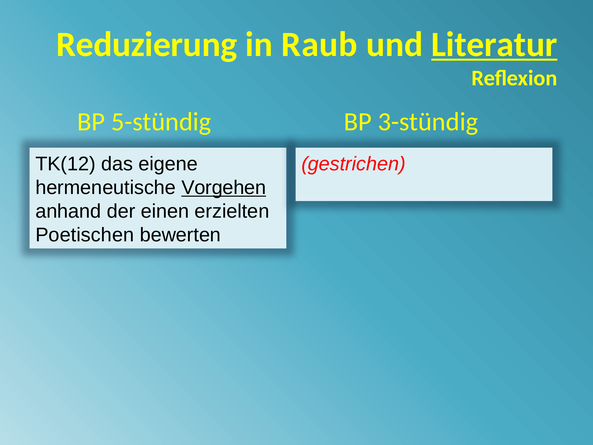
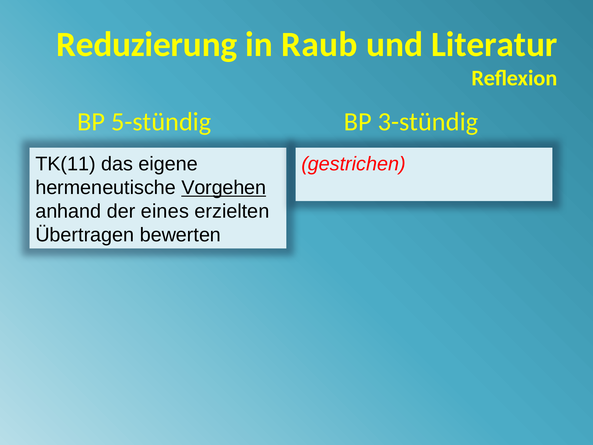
Literatur underline: present -> none (494, 44)
TK(12: TK(12 -> TK(11 (66, 164)
einen: einen -> eines (165, 211)
Poetischen: Poetischen -> Übertragen (85, 235)
